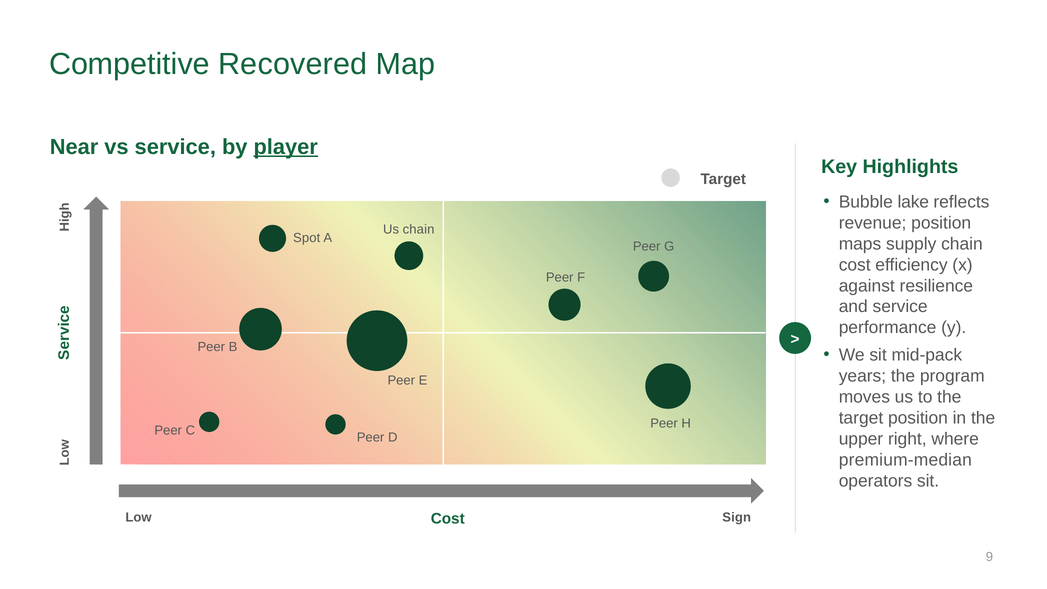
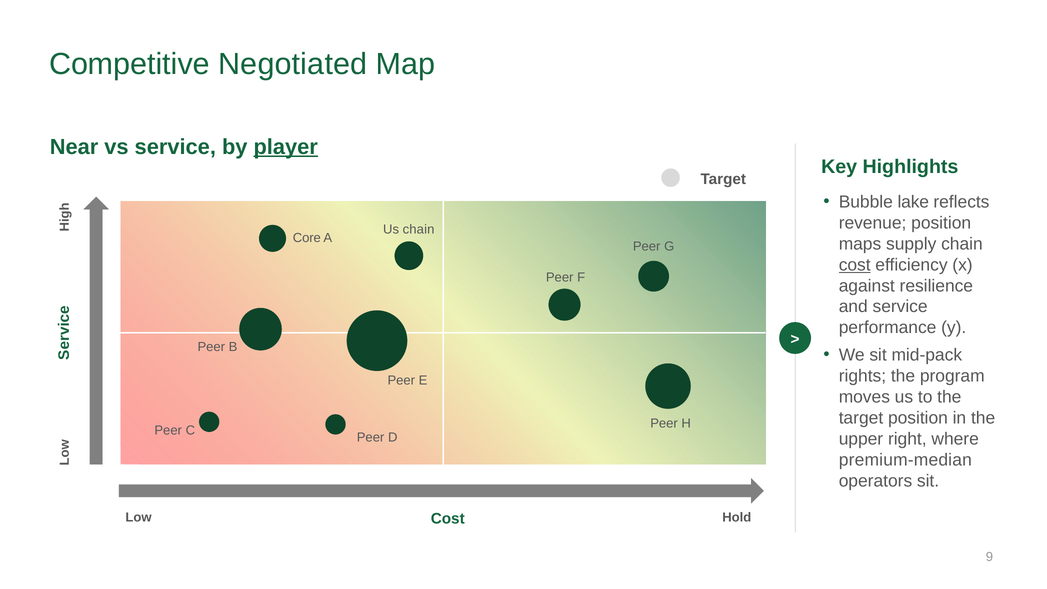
Recovered: Recovered -> Negotiated (293, 64)
Spot: Spot -> Core (307, 238)
cost underline: none -> present (855, 265)
years: years -> rights (862, 376)
Sign: Sign -> Hold (737, 517)
